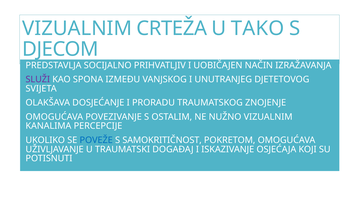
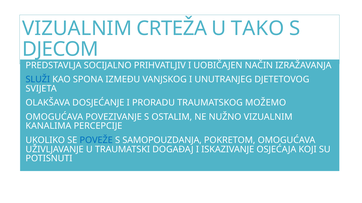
SLUŽI colour: purple -> blue (38, 80)
ZNOJENJE: ZNOJENJE -> MOŽEMO (266, 103)
SAMOKRITIČNOST: SAMOKRITIČNOST -> SAMOPOUZDANJA (162, 141)
